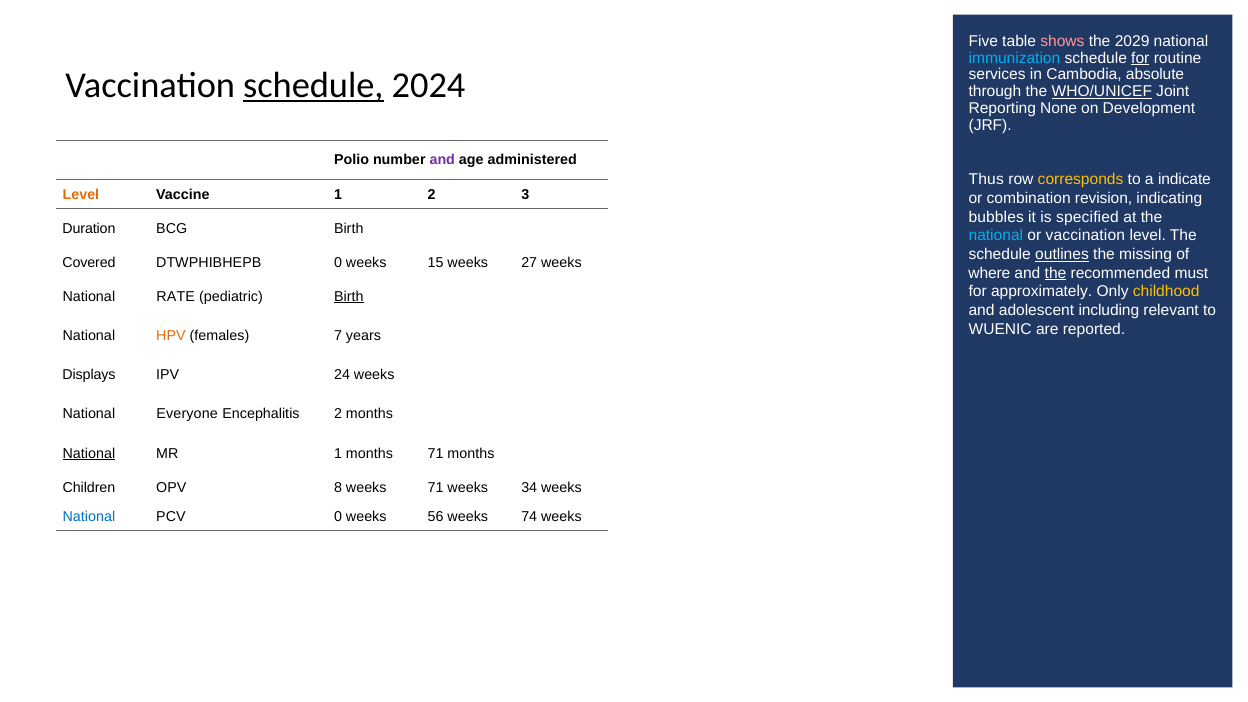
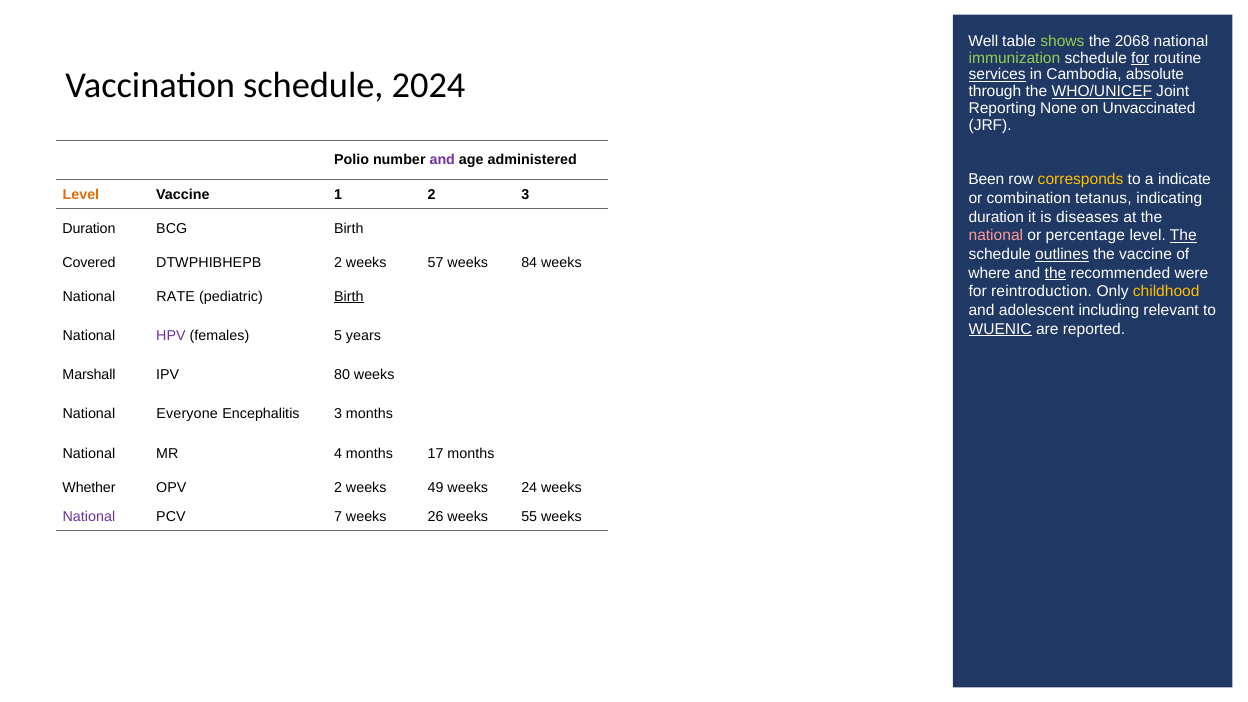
Five: Five -> Well (983, 41)
shows colour: pink -> light green (1062, 41)
2029: 2029 -> 2068 (1132, 41)
immunization colour: light blue -> light green (1014, 58)
services underline: none -> present (997, 75)
schedule underline: present -> none (313, 85)
Development: Development -> Unvaccinated (1149, 108)
Thus: Thus -> Been (986, 179)
combination revision: revision -> tetanus (1103, 198)
bubbles: bubbles -> duration (996, 217)
specified: specified -> diseases (1087, 217)
national colour: light blue -> pink (996, 236)
or vaccination: vaccination -> percentage (1085, 236)
The underline: none -> present (1183, 236)
the missing: missing -> vaccine (1146, 254)
DTWPHIBHEPB 0: 0 -> 2 (338, 262)
15: 15 -> 57 (436, 262)
27: 27 -> 84 (529, 262)
must: must -> were (1191, 273)
approximately: approximately -> reintroduction (1042, 292)
WUENIC underline: none -> present (1000, 329)
HPV colour: orange -> purple (171, 336)
7: 7 -> 5 (338, 336)
Displays: Displays -> Marshall (89, 375)
24: 24 -> 80 (342, 375)
Encephalitis 2: 2 -> 3 (338, 414)
National underline: present -> none (89, 453)
MR 1: 1 -> 4 (338, 453)
months 71: 71 -> 17 (436, 453)
Children: Children -> Whether (89, 487)
OPV 8: 8 -> 2 (338, 487)
weeks 71: 71 -> 49 (436, 487)
34: 34 -> 24 (529, 487)
National colour: blue -> purple (89, 516)
PCV 0: 0 -> 7 (338, 516)
56: 56 -> 26 (436, 516)
74: 74 -> 55 (529, 516)
